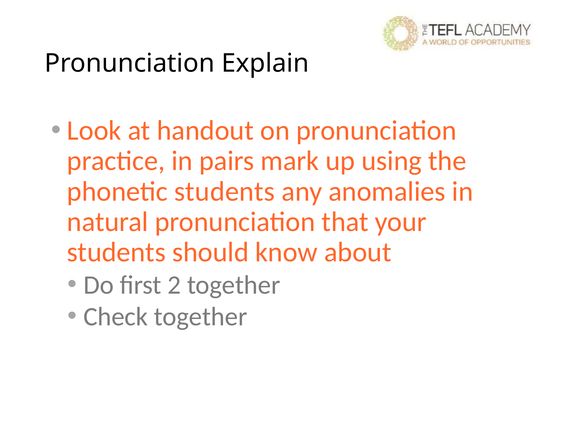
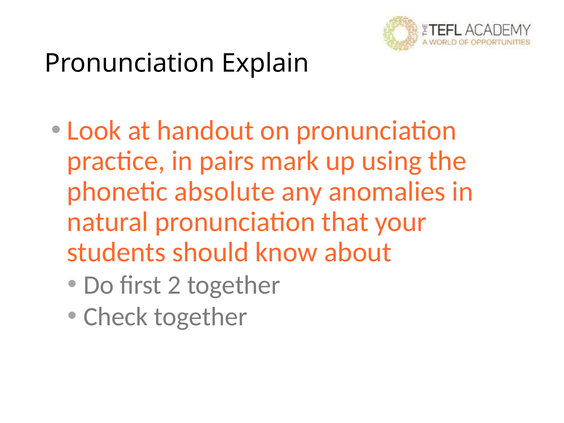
phonetic students: students -> absolute (225, 191)
